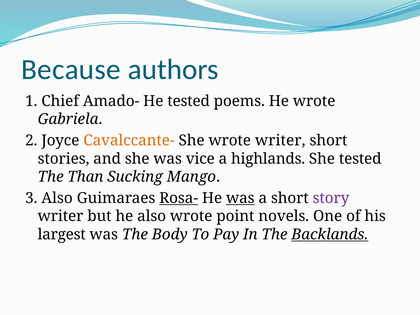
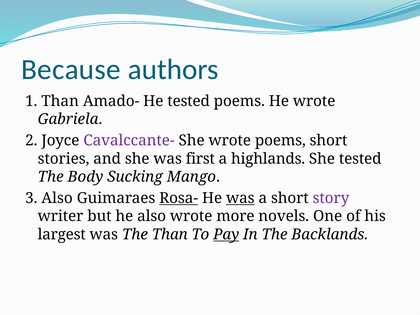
1 Chief: Chief -> Than (60, 101)
Cavalccante- colour: orange -> purple (129, 141)
wrote writer: writer -> poems (280, 141)
vice: vice -> first (200, 159)
Than: Than -> Body (85, 177)
point: point -> more (235, 216)
The Body: Body -> Than (170, 235)
Pay underline: none -> present (226, 235)
Backlands underline: present -> none (330, 235)
